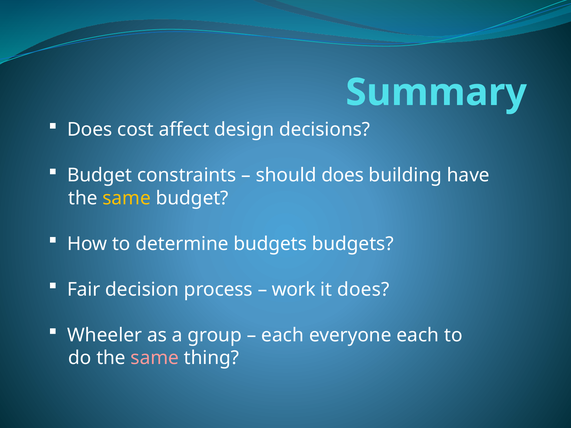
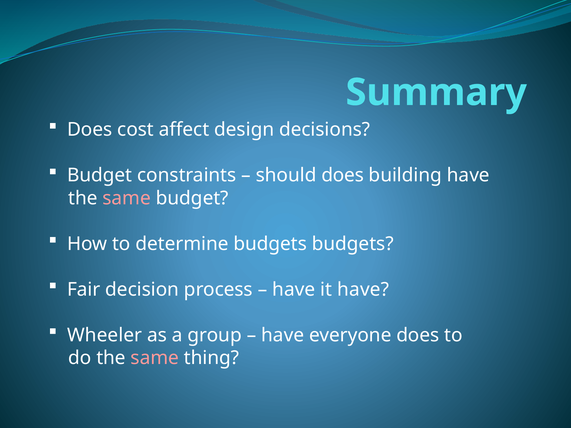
same colour: yellow -> pink (127, 198)
work: work -> have (294, 290)
it does: does -> have (363, 290)
each: each -> have (283, 335)
everyone each: each -> does (418, 335)
